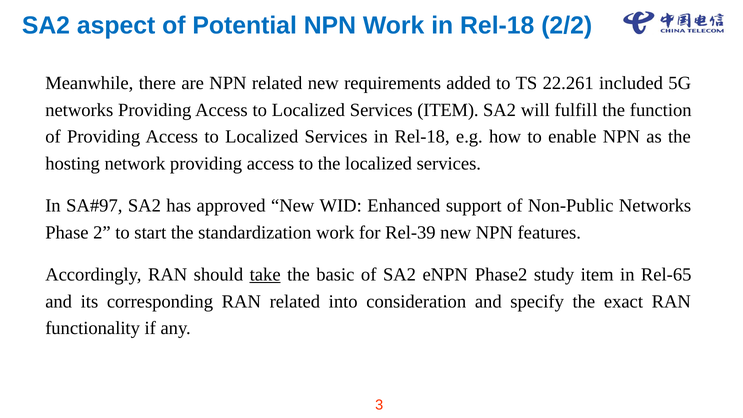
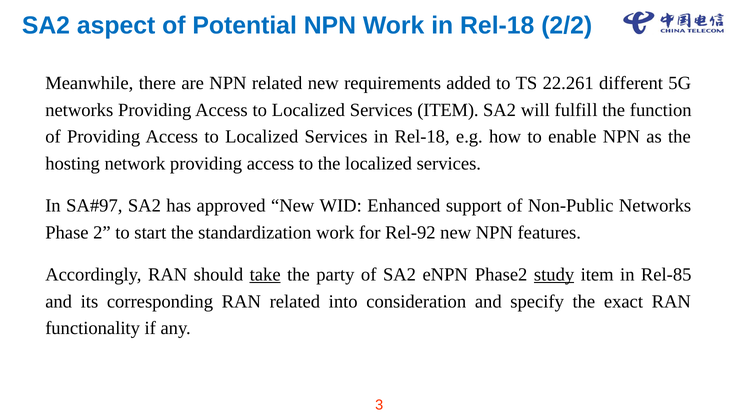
included: included -> different (631, 83)
Rel-39: Rel-39 -> Rel-92 (410, 232)
basic: basic -> party (335, 275)
study underline: none -> present (554, 275)
Rel-65: Rel-65 -> Rel-85 (666, 275)
